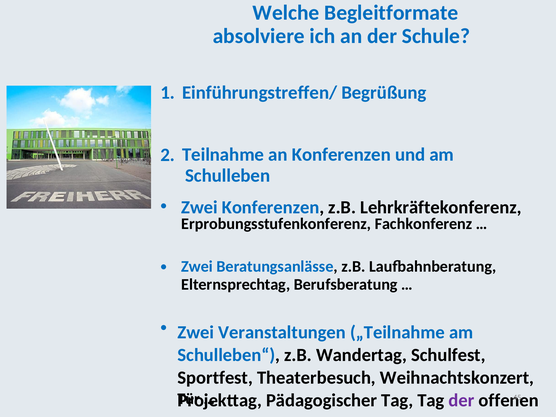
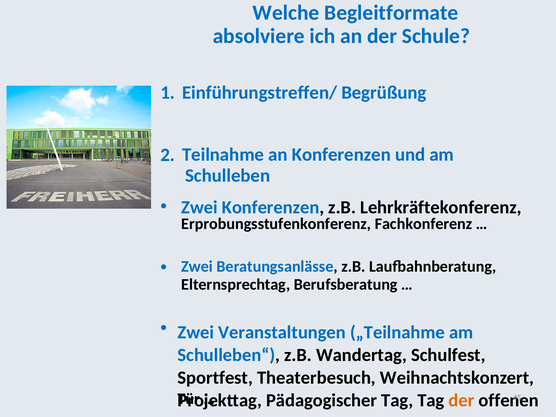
der colour: purple -> orange (462, 400)
